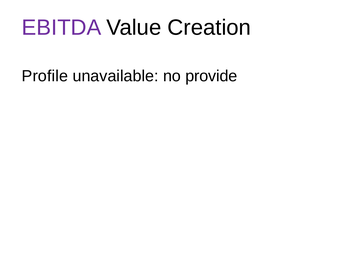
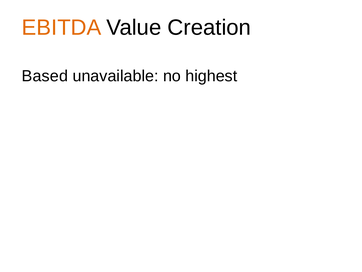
EBITDA colour: purple -> orange (62, 27)
Profile: Profile -> Based (45, 76)
provide: provide -> highest (211, 76)
